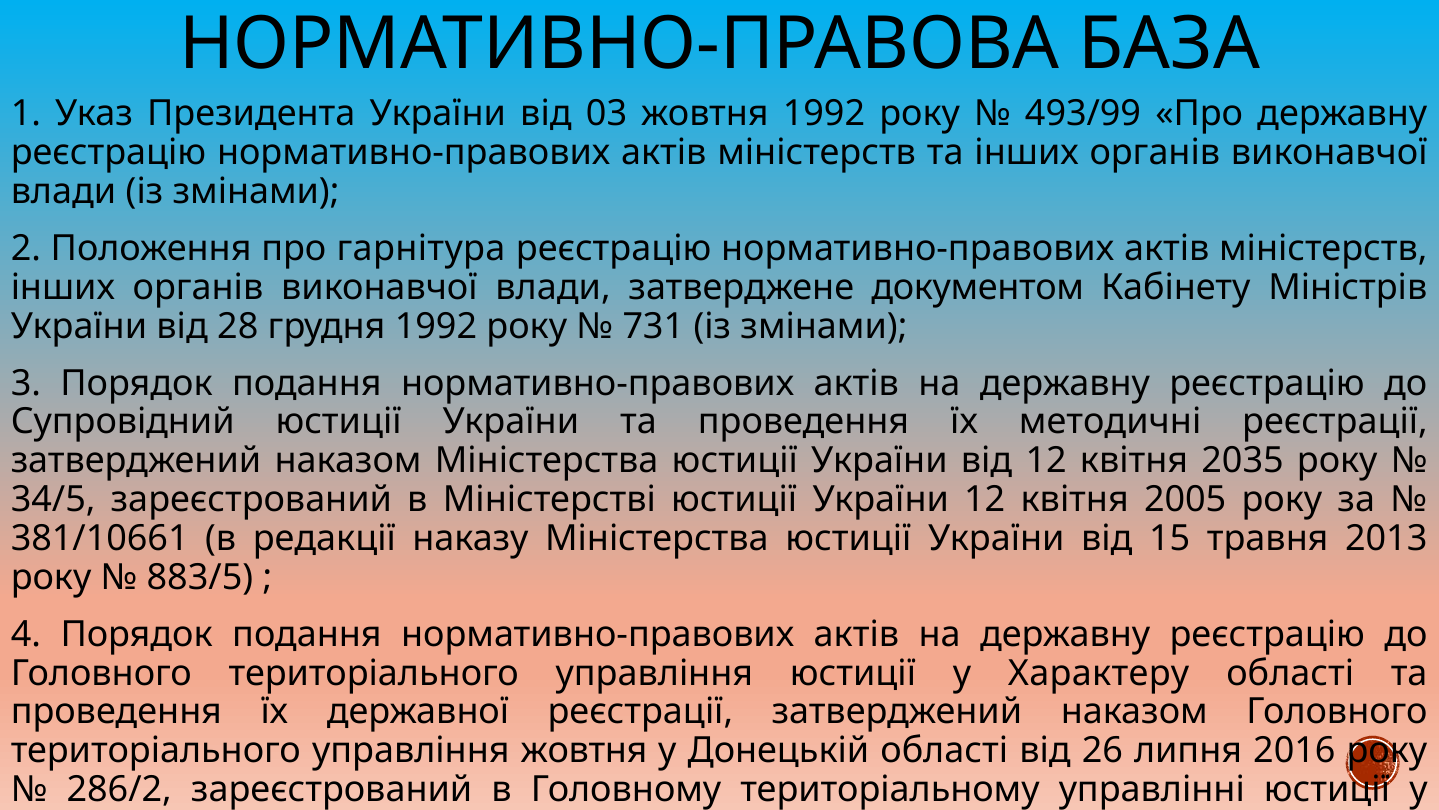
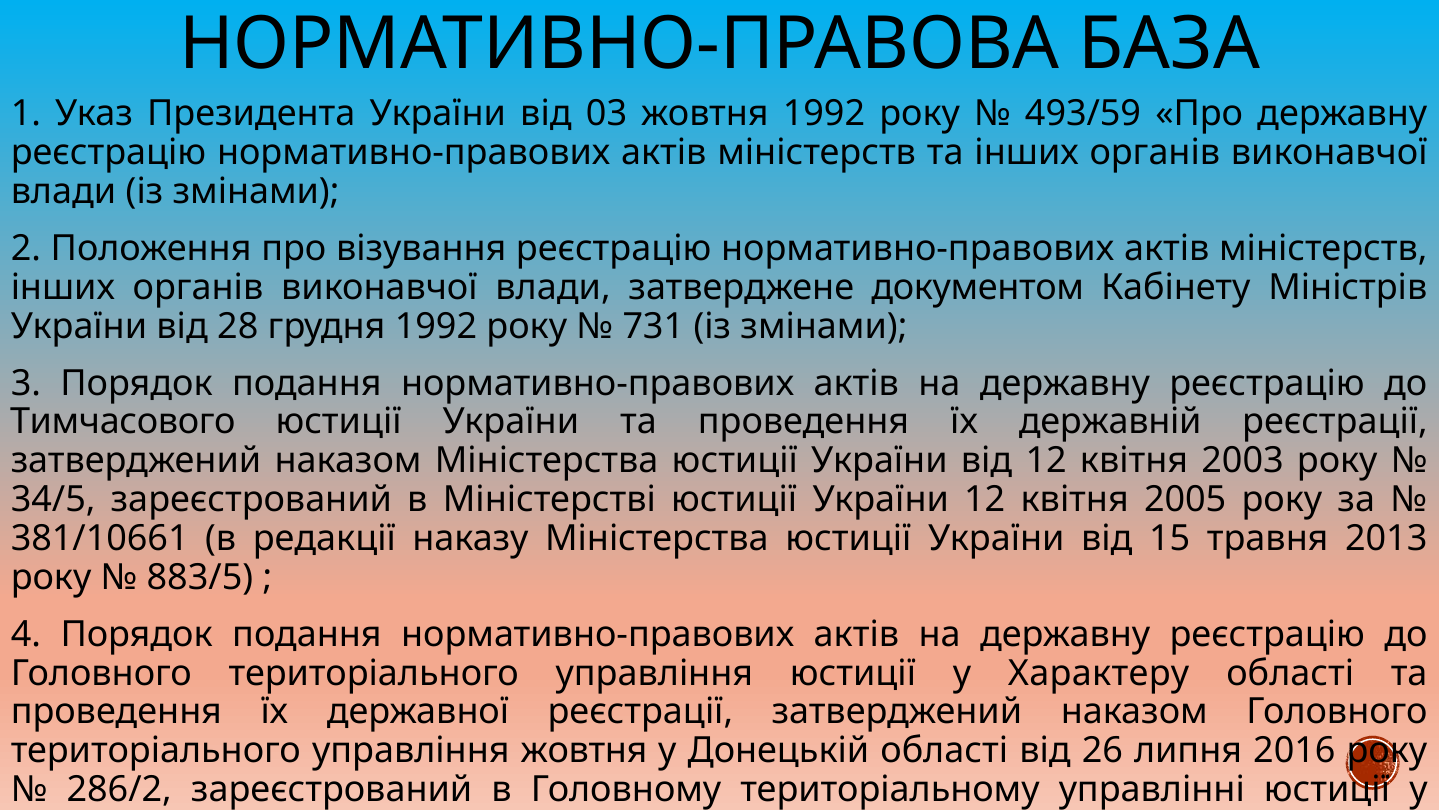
493/99: 493/99 -> 493/59 (1083, 114)
гарнітура: гарнітура -> візування (421, 248)
Супровідний: Супровідний -> Тимчасового (123, 422)
методичні: методичні -> державній (1110, 422)
2035: 2035 -> 2003 (1243, 461)
